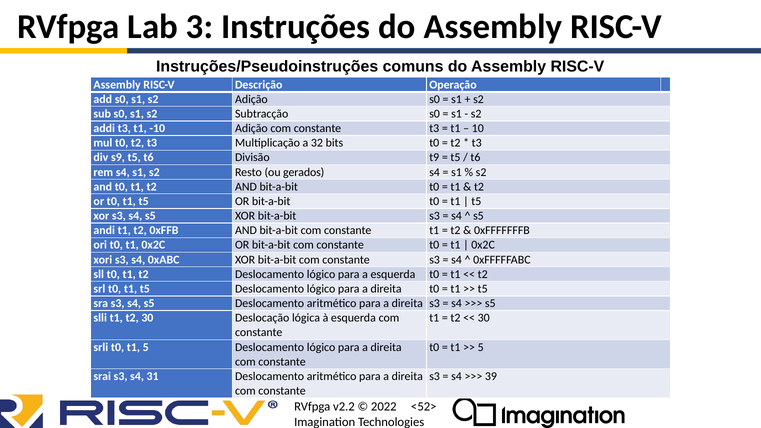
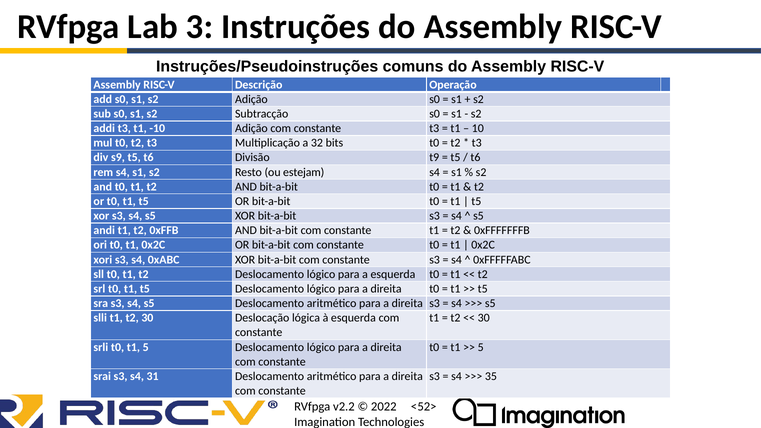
gerados: gerados -> estejam (304, 172)
39: 39 -> 35 (491, 376)
